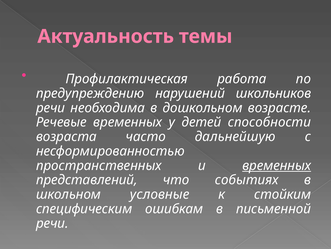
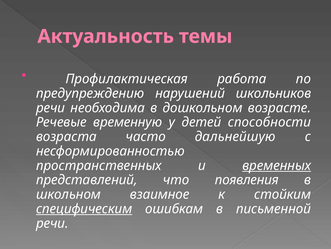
Речевые временных: временных -> временную (128, 122)
событиях: событиях -> появления (247, 180)
условные: условные -> взаимное (160, 194)
специфическим underline: none -> present (84, 208)
